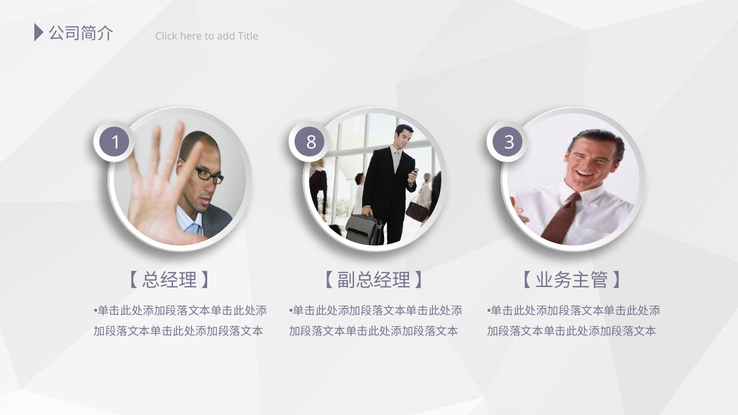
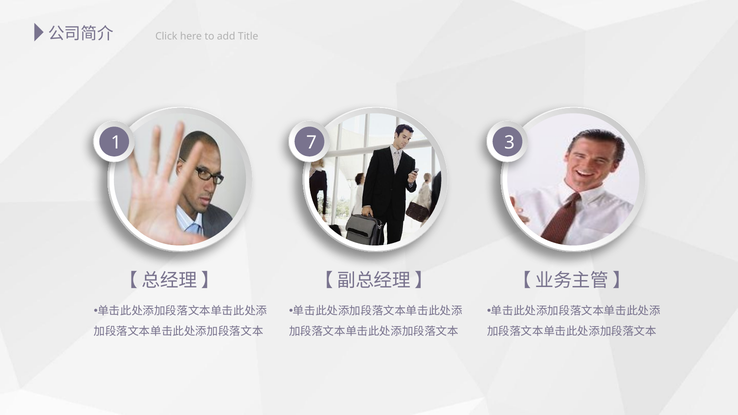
8: 8 -> 7 (311, 143)
